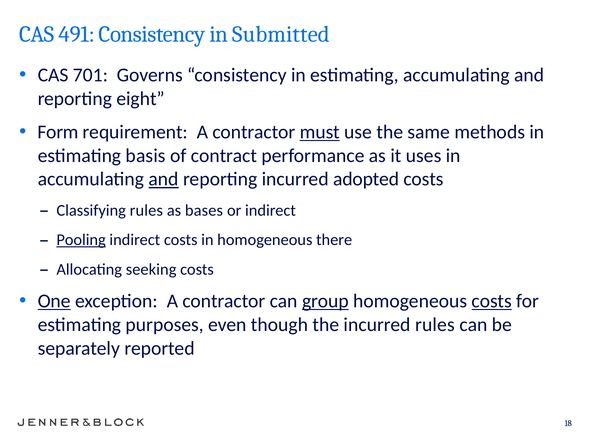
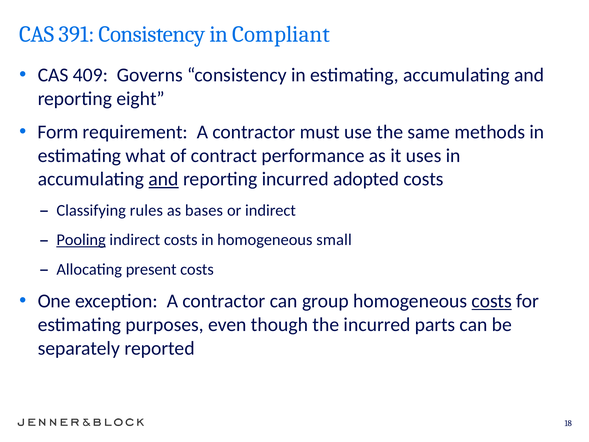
491: 491 -> 391 (77, 34)
Submitted: Submitted -> Compliant (281, 34)
701: 701 -> 409 (90, 75)
must underline: present -> none (320, 132)
basis: basis -> what (146, 156)
there: there -> small (334, 240)
seeking: seeking -> present (151, 269)
One underline: present -> none (54, 301)
group underline: present -> none (325, 301)
incurred rules: rules -> parts (435, 324)
